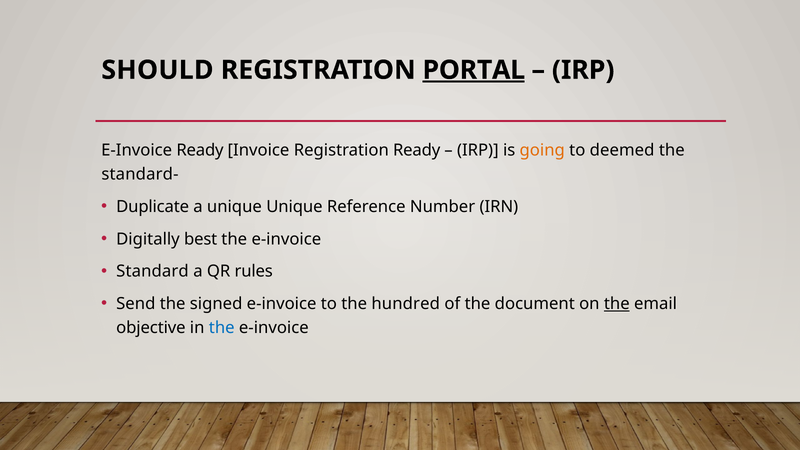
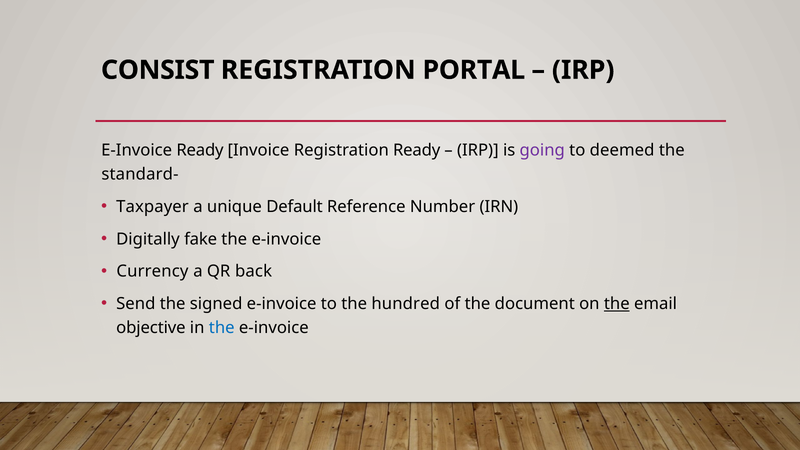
SHOULD: SHOULD -> CONSIST (158, 70)
PORTAL underline: present -> none (474, 70)
going colour: orange -> purple (542, 150)
Duplicate: Duplicate -> Taxpayer (153, 207)
unique Unique: Unique -> Default (294, 207)
best: best -> fake (201, 239)
Standard: Standard -> Currency (152, 271)
rules: rules -> back (254, 271)
